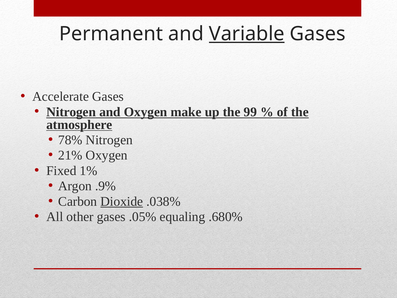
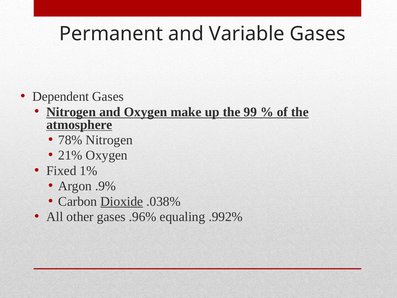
Variable underline: present -> none (247, 34)
Accelerate: Accelerate -> Dependent (61, 96)
.05%: .05% -> .96% (143, 217)
.680%: .680% -> .992% (226, 217)
